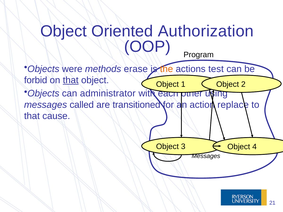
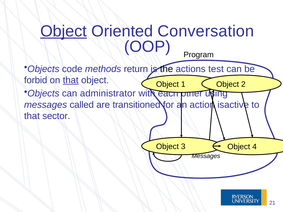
Object underline: none -> present (64, 31)
Authorization: Authorization -> Conversation (206, 31)
were: were -> code (72, 69)
erase: erase -> return (136, 69)
the colour: orange -> black (167, 69)
replace: replace -> isactive (233, 105)
cause: cause -> sector (56, 116)
